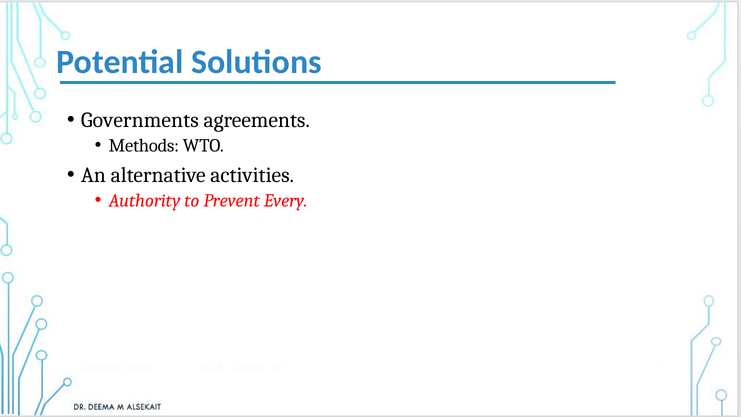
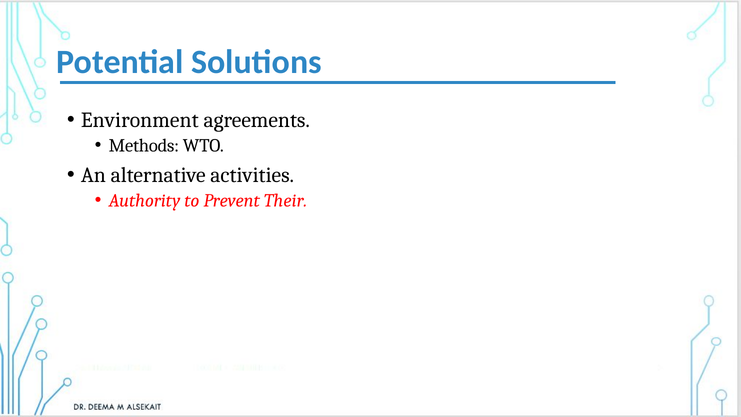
Governments: Governments -> Environment (140, 120)
Every: Every -> Their (286, 200)
